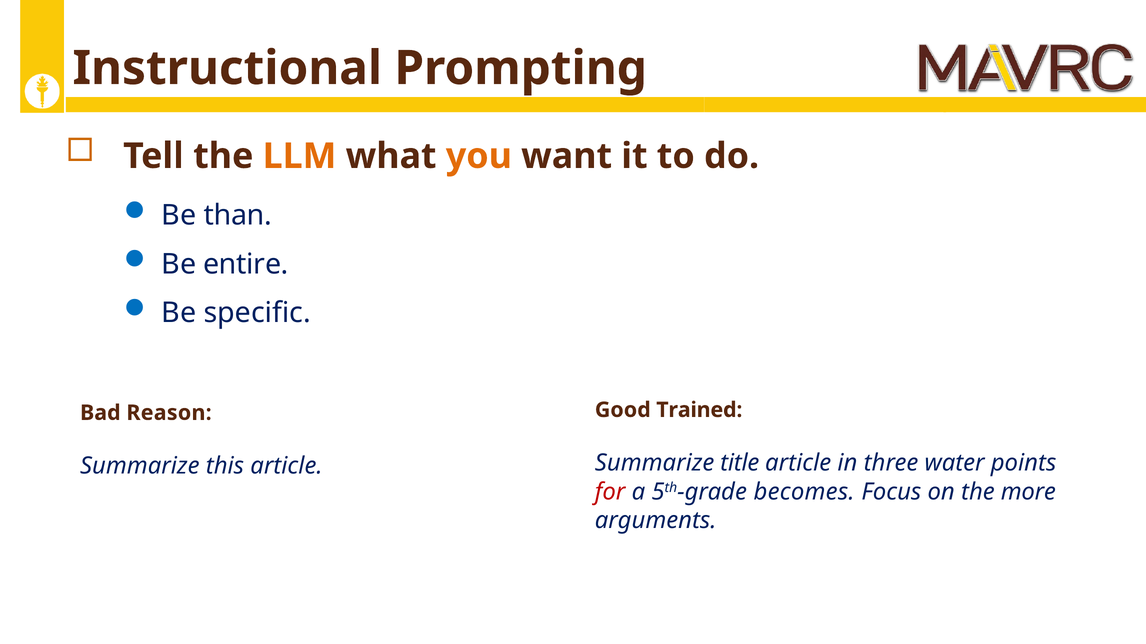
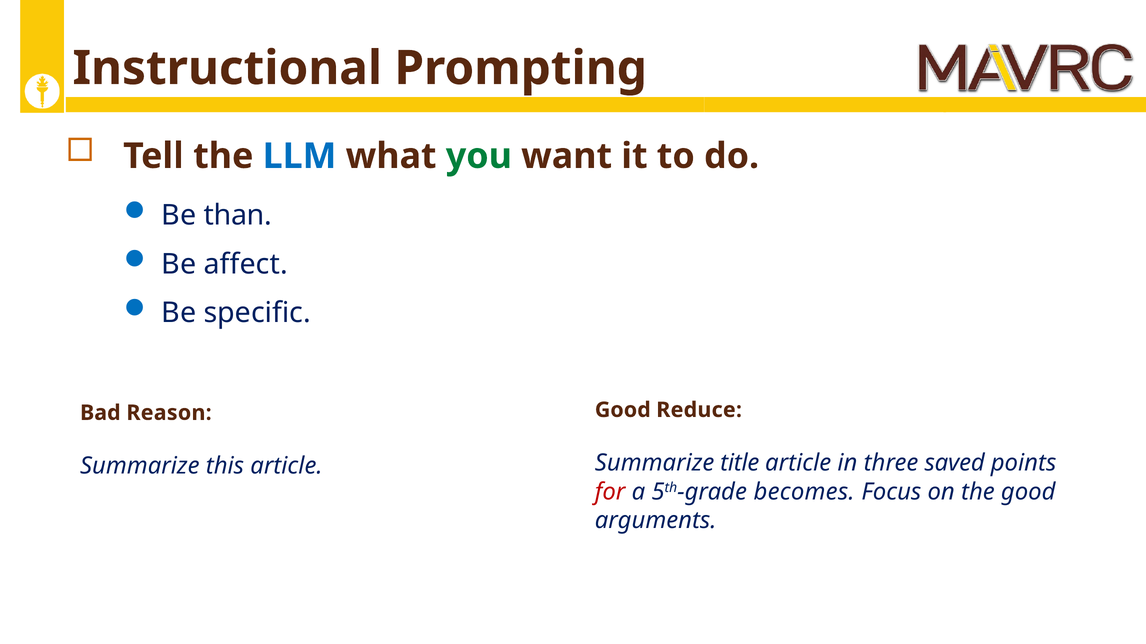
LLM colour: orange -> blue (299, 156)
you colour: orange -> green (479, 156)
entire: entire -> affect (246, 264)
Trained: Trained -> Reduce (699, 410)
water: water -> saved (955, 463)
the more: more -> good (1028, 492)
